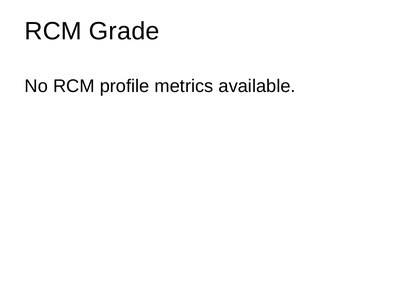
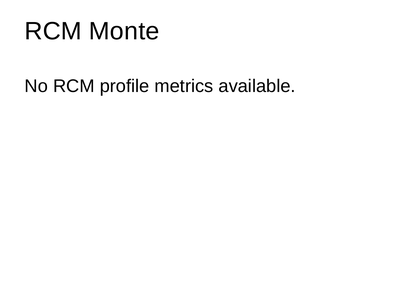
Grade: Grade -> Monte (124, 31)
